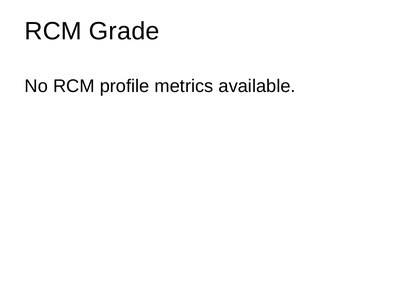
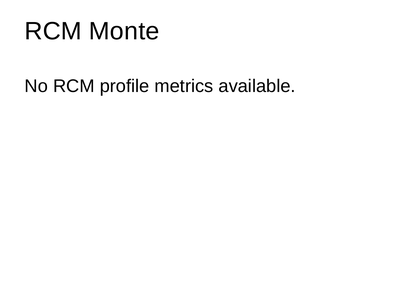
Grade: Grade -> Monte (124, 31)
